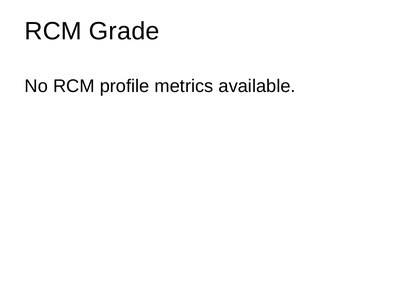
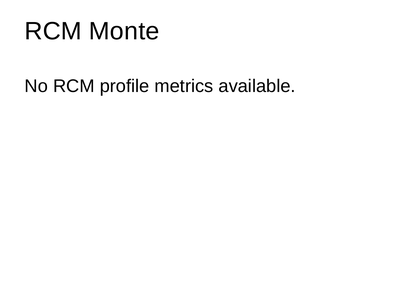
Grade: Grade -> Monte (124, 31)
